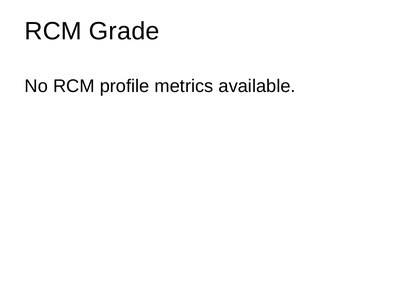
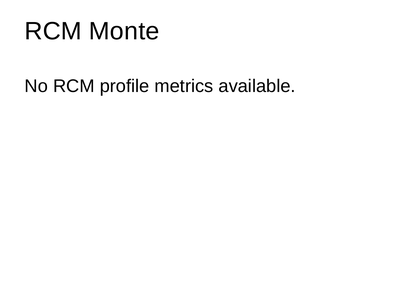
Grade: Grade -> Monte (124, 31)
